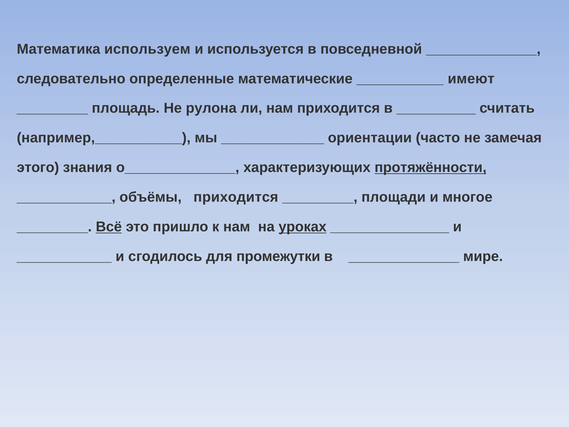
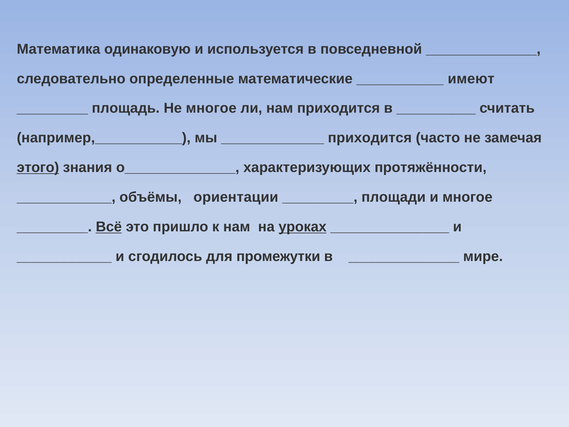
используем: используем -> одинаковую (147, 49)
Не рулона: рулона -> многое (211, 108)
ориентации: ориентации -> приходится (370, 138)
этого underline: none -> present (38, 167)
протяжённости underline: present -> none (431, 167)
объёмы приходится: приходится -> ориентации (236, 197)
